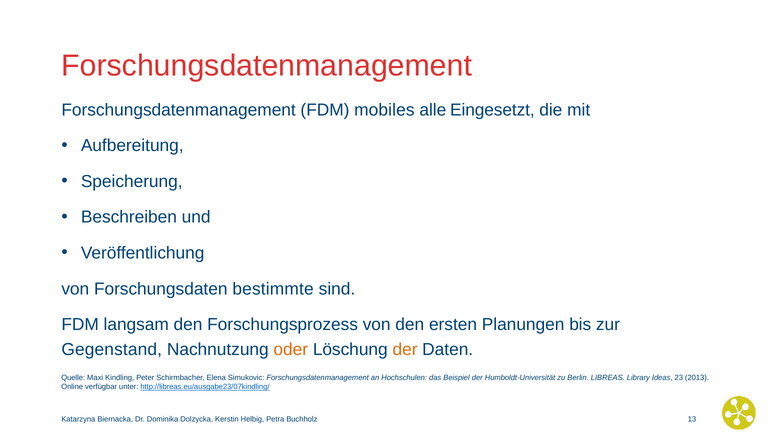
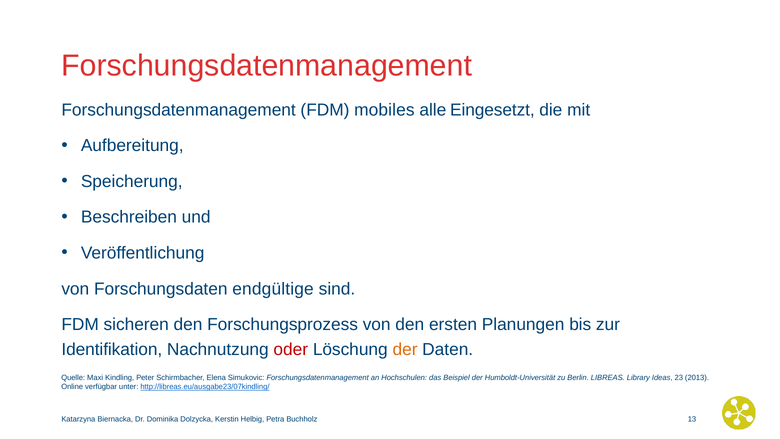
bestimmte: bestimmte -> endgültige (273, 289)
langsam: langsam -> sicheren (136, 324)
Gegenstand: Gegenstand -> Identifikation (112, 349)
oder colour: orange -> red (291, 349)
